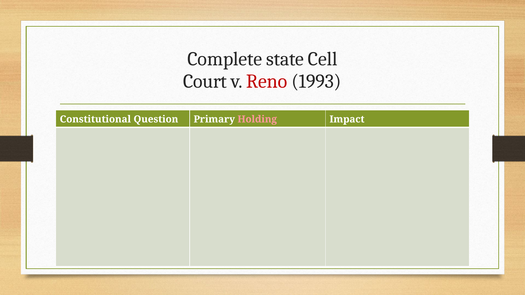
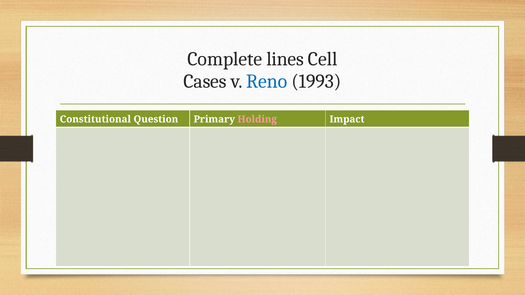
state: state -> lines (285, 59)
Court: Court -> Cases (205, 82)
Reno colour: red -> blue (267, 82)
